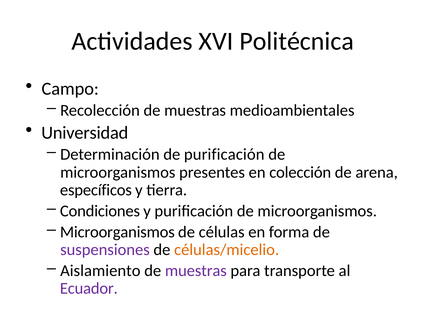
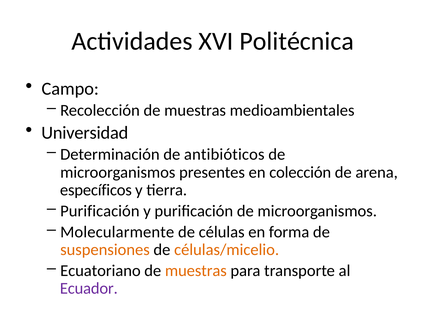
de purificación: purificación -> antibióticos (224, 155)
Condiciones: Condiciones -> Purificación (100, 211)
Microorganismos: Microorganismos -> Molecularmente (117, 232)
suspensiones colour: purple -> orange (105, 250)
Aislamiento: Aislamiento -> Ecuatoriano (100, 271)
muestras colour: purple -> orange (196, 271)
